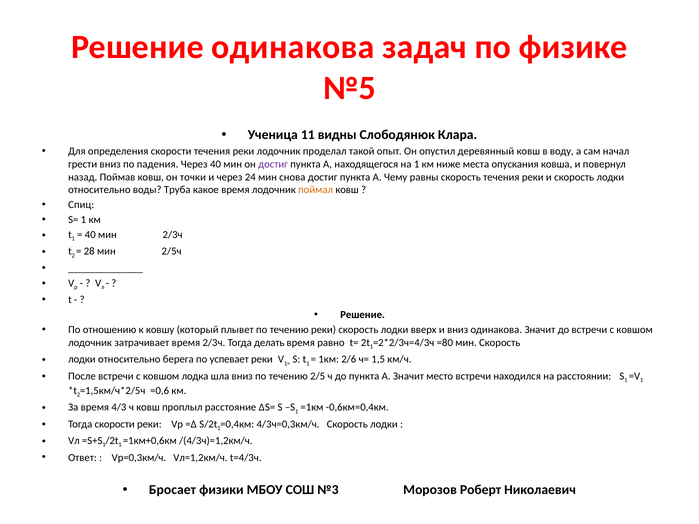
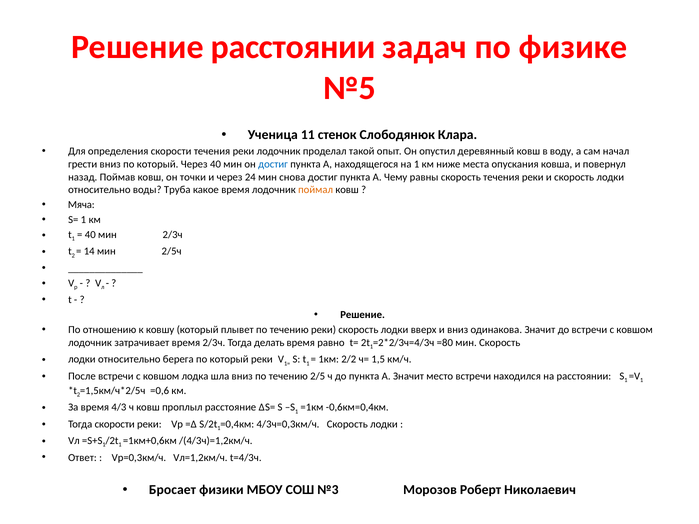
Решение одинакова: одинакова -> расстоянии (293, 47)
видны: видны -> стенок (337, 135)
вниз по падения: падения -> который (158, 164)
достиг colour: purple -> blue (273, 164)
Спиц: Спиц -> Мяча (81, 205)
28: 28 -> 14 (89, 252)
берега по успевает: успевает -> который (229, 359)
2/6: 2/6 -> 2/2 (349, 359)
